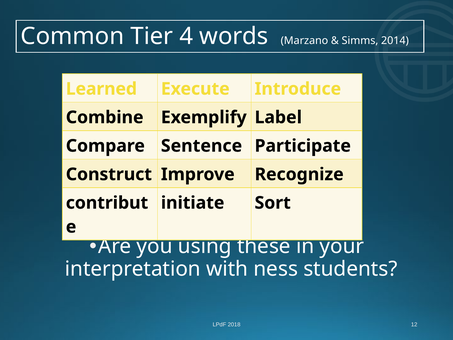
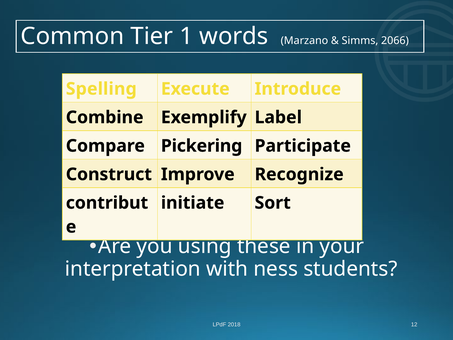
4: 4 -> 1 (186, 36)
2014: 2014 -> 2066 (395, 41)
Learned: Learned -> Spelling (101, 89)
Sentence: Sentence -> Pickering (202, 146)
